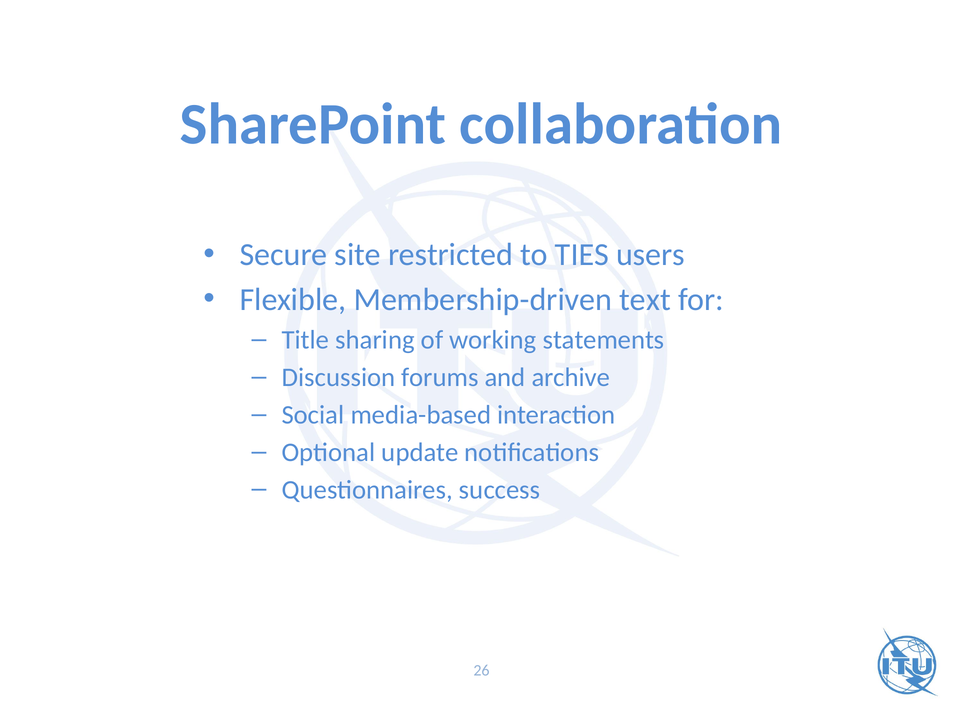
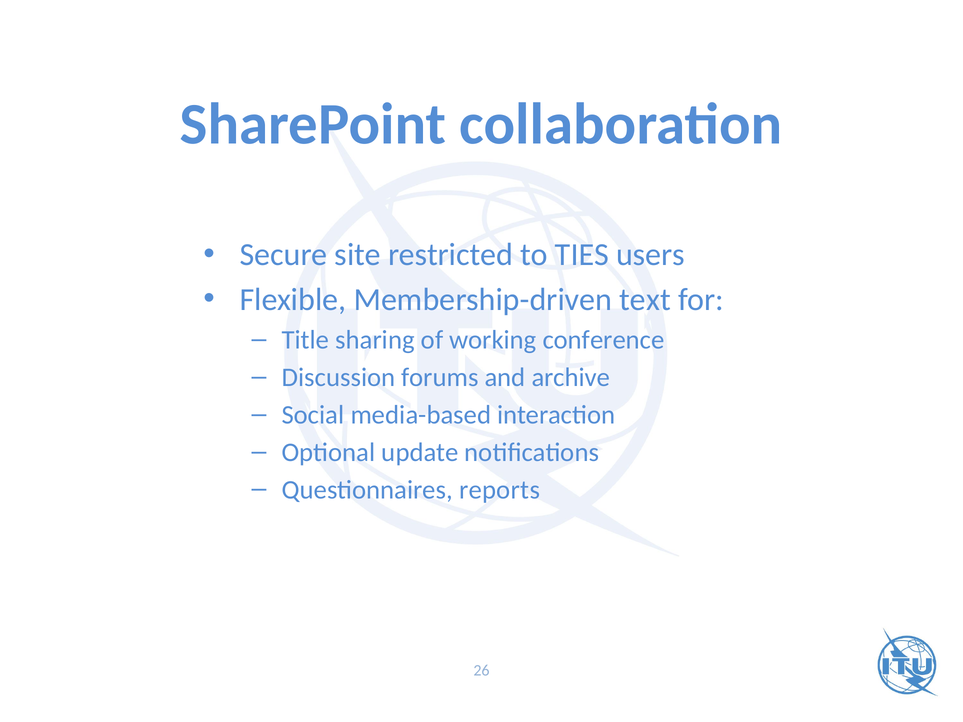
statements: statements -> conference (604, 340)
success: success -> reports (500, 490)
